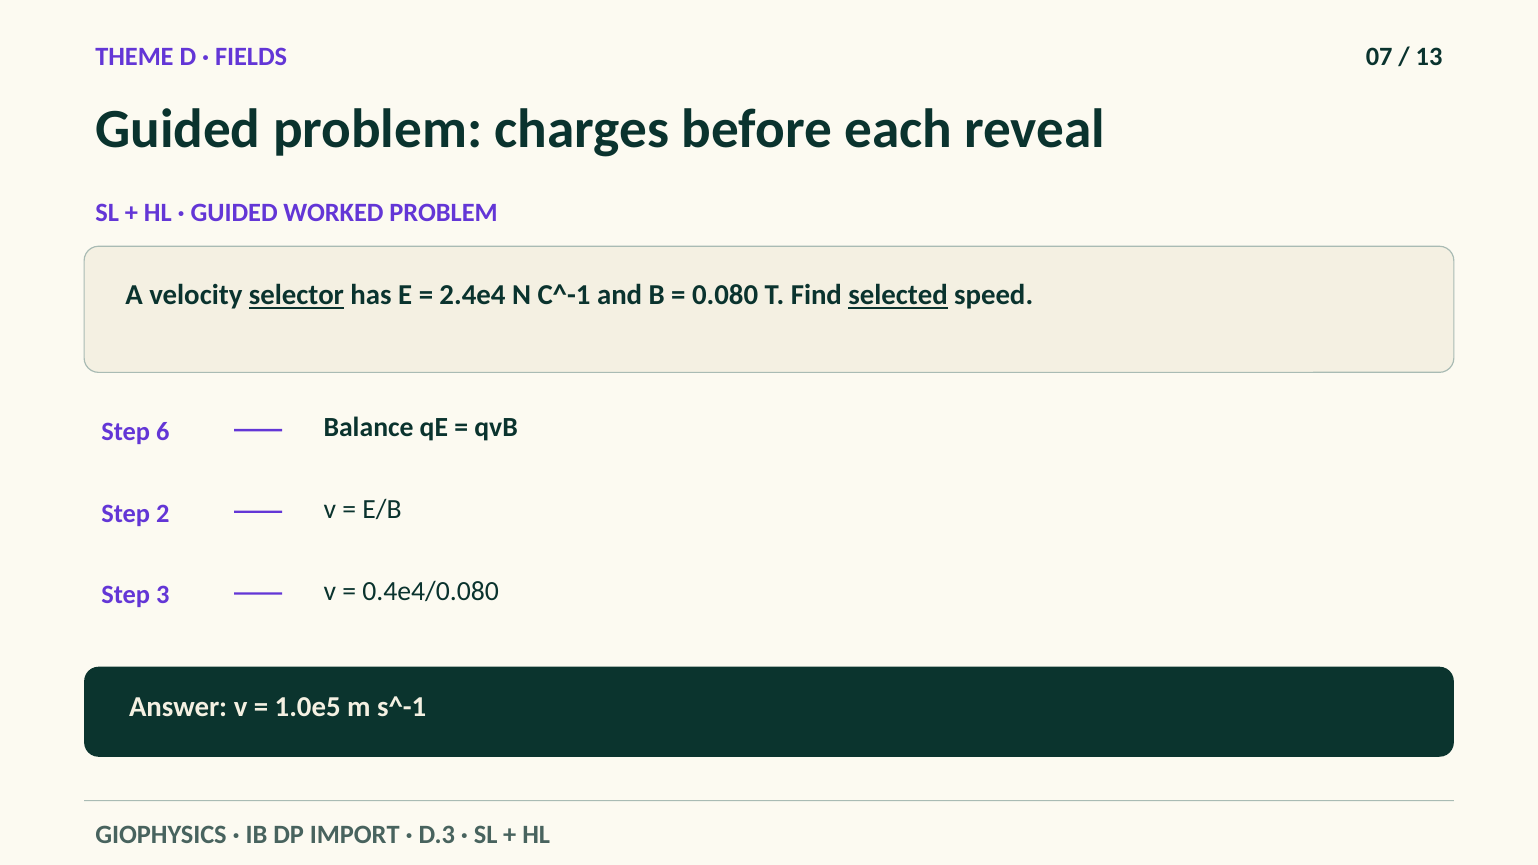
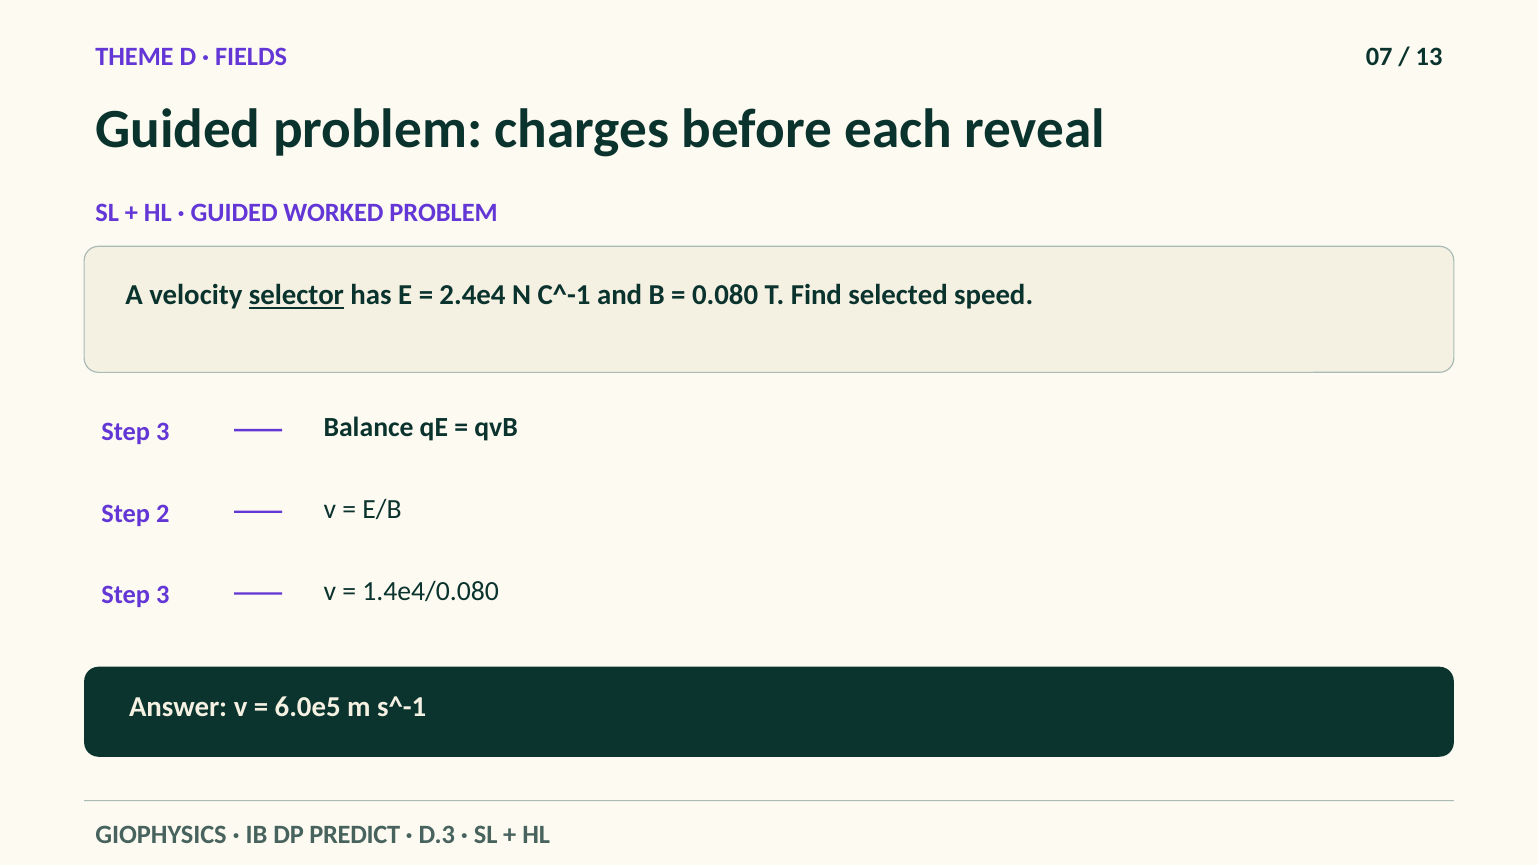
selected underline: present -> none (898, 295)
6: 6 -> 3 (163, 432)
0.4e4/0.080: 0.4e4/0.080 -> 1.4e4/0.080 (431, 591)
1.0e5: 1.0e5 -> 6.0e5 (308, 707)
IMPORT: IMPORT -> PREDICT (355, 834)
